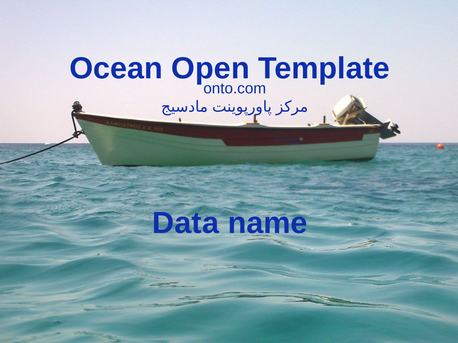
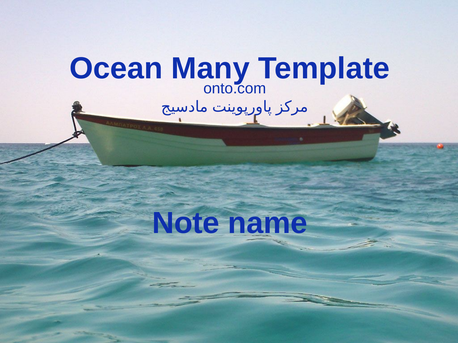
Open: Open -> Many (210, 68)
Data: Data -> Note (186, 223)
